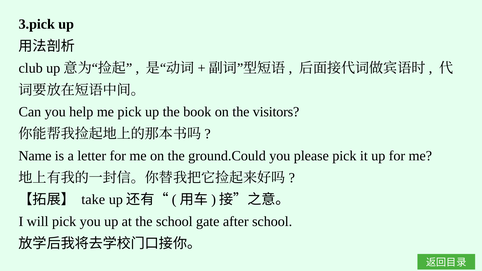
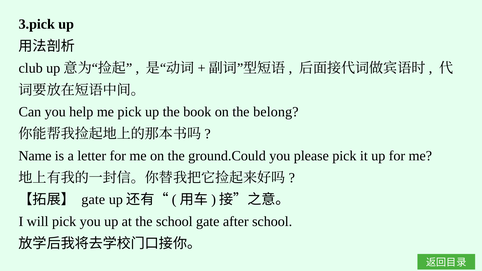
visitors: visitors -> belong (276, 112)
take: take -> gate (93, 200)
